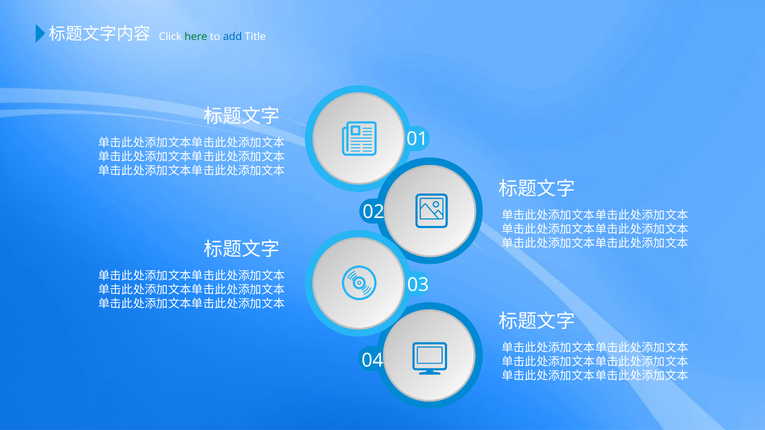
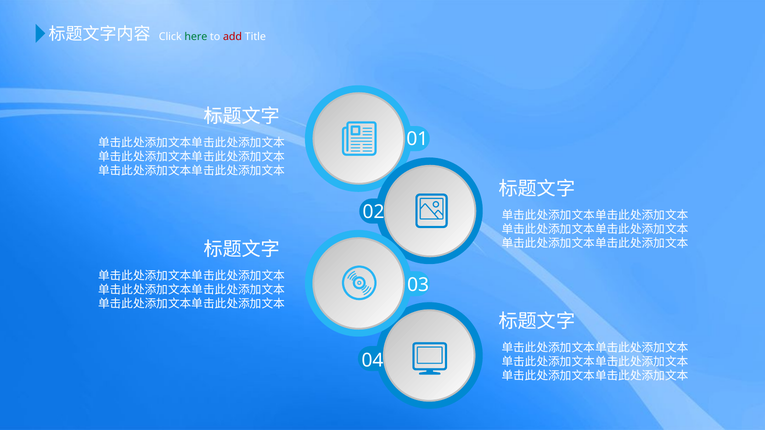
add colour: blue -> red (233, 37)
